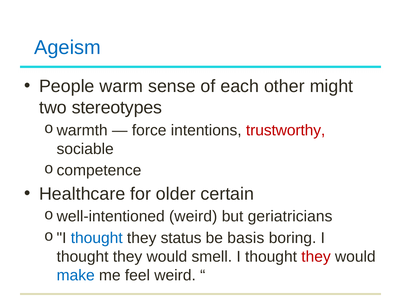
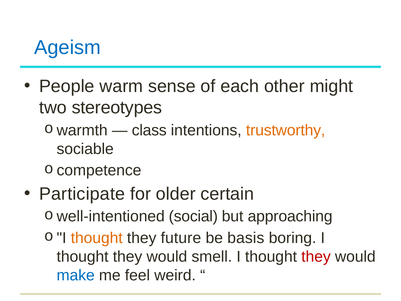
force: force -> class (149, 130)
trustworthy colour: red -> orange (286, 130)
Healthcare: Healthcare -> Participate (82, 194)
weird: weird -> social (193, 216)
geriatricians: geriatricians -> approaching (290, 216)
thought colour: blue -> orange (97, 238)
status: status -> future (181, 238)
